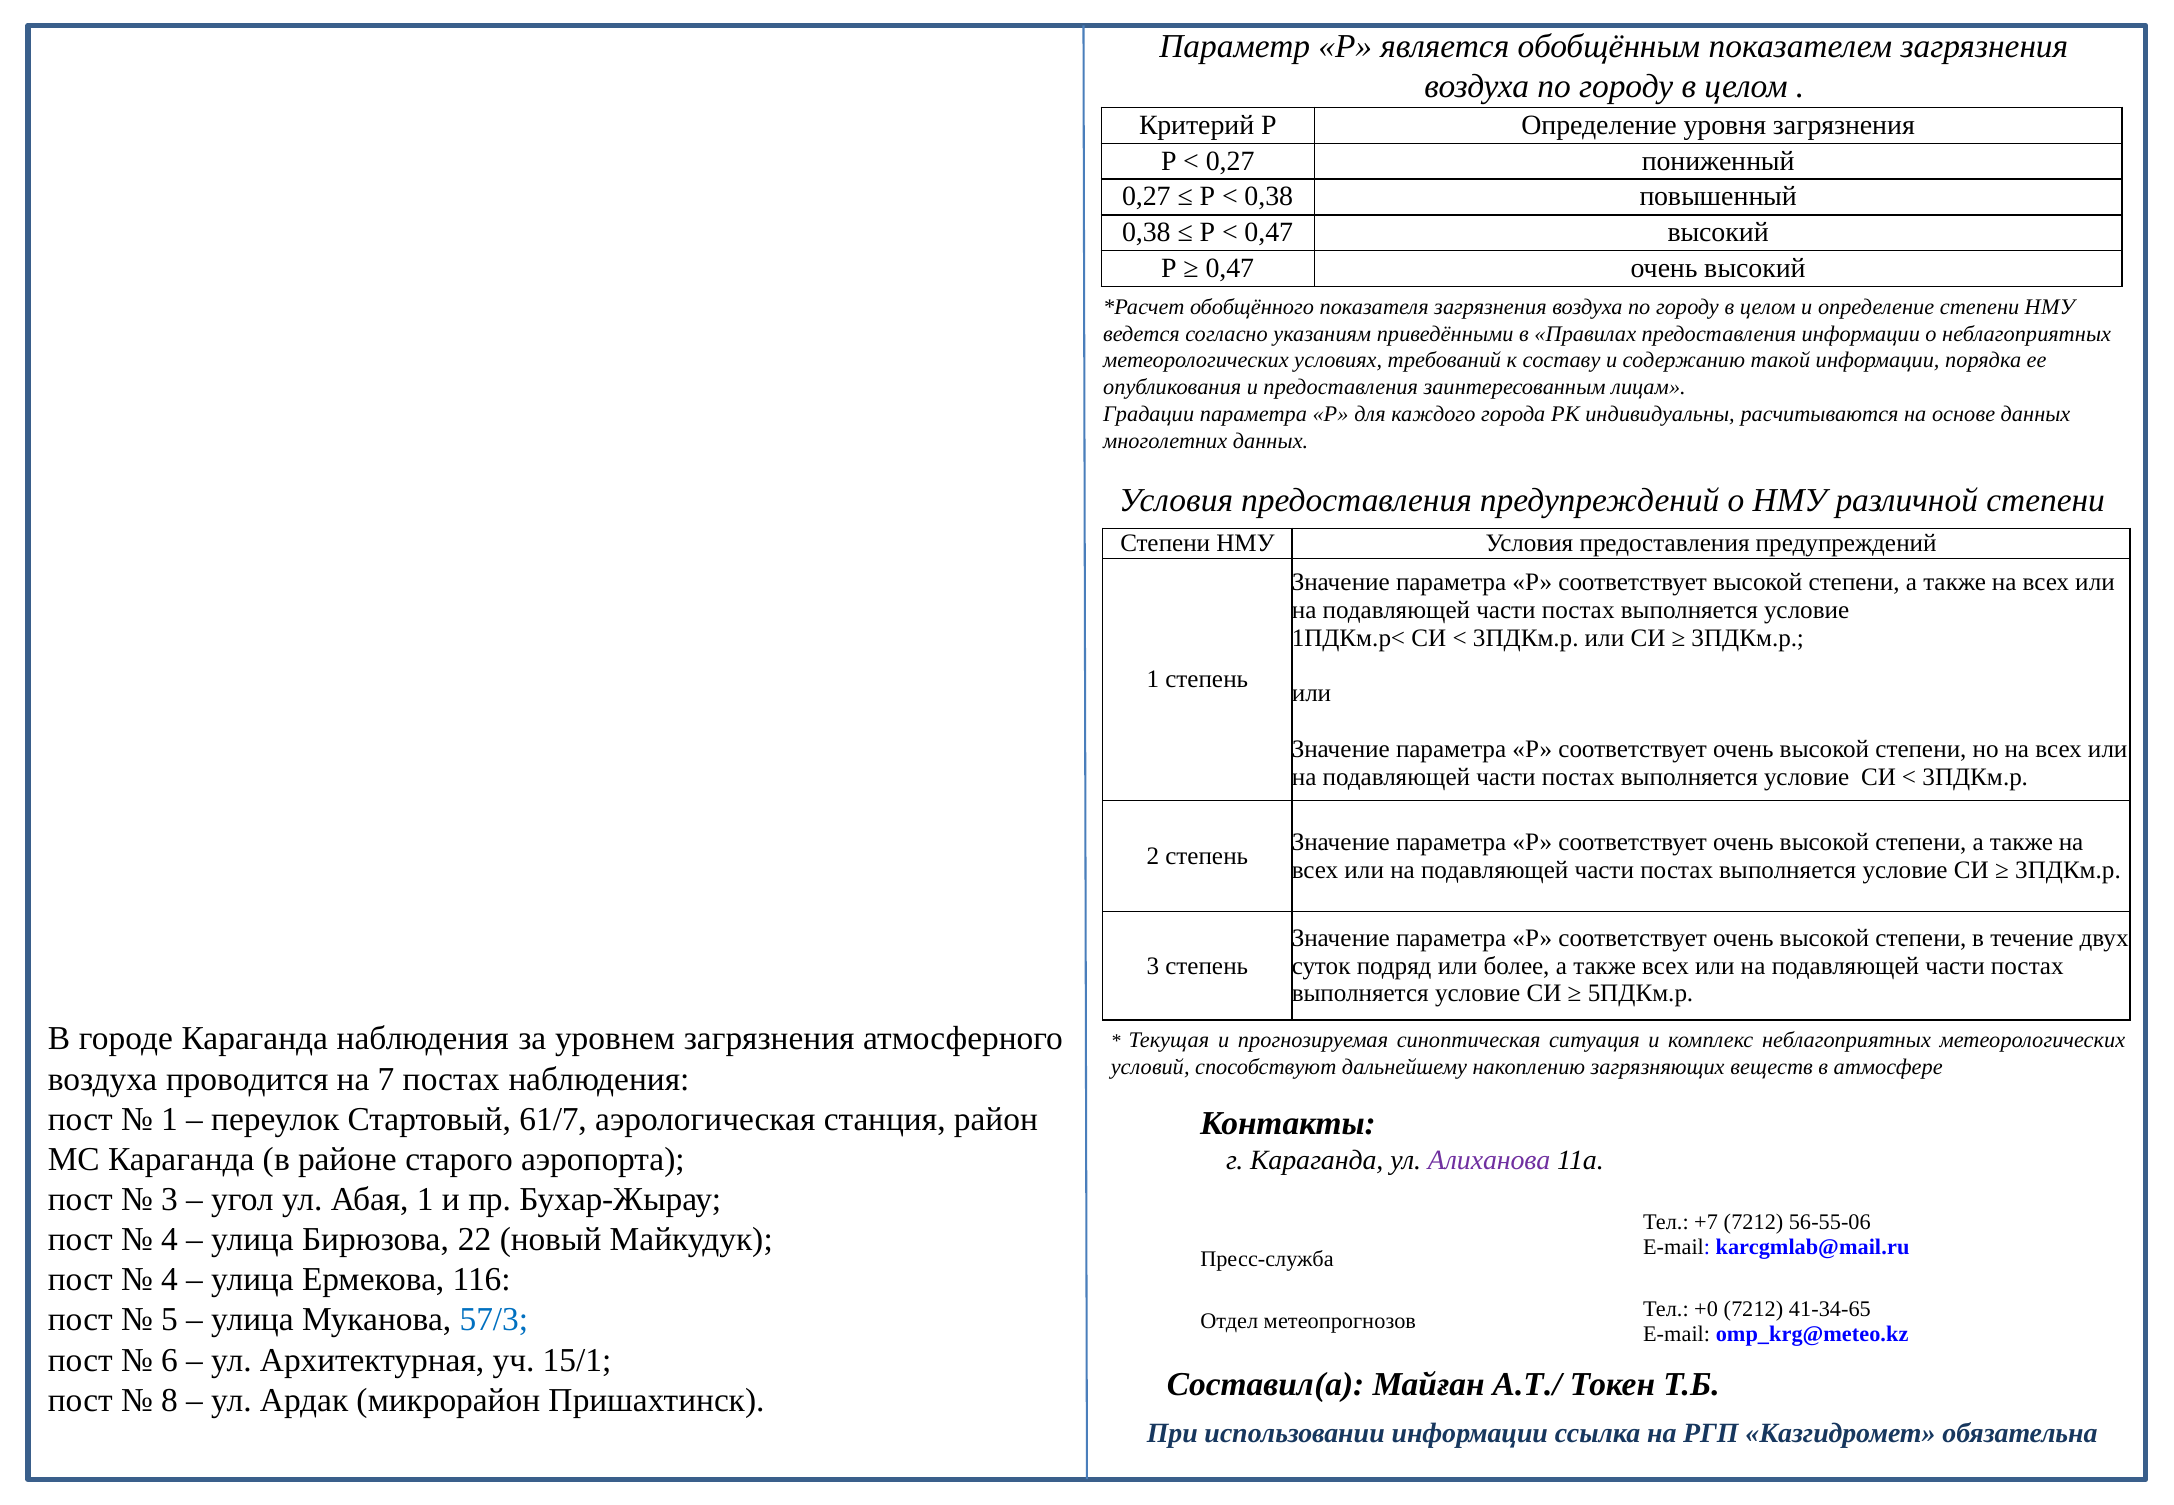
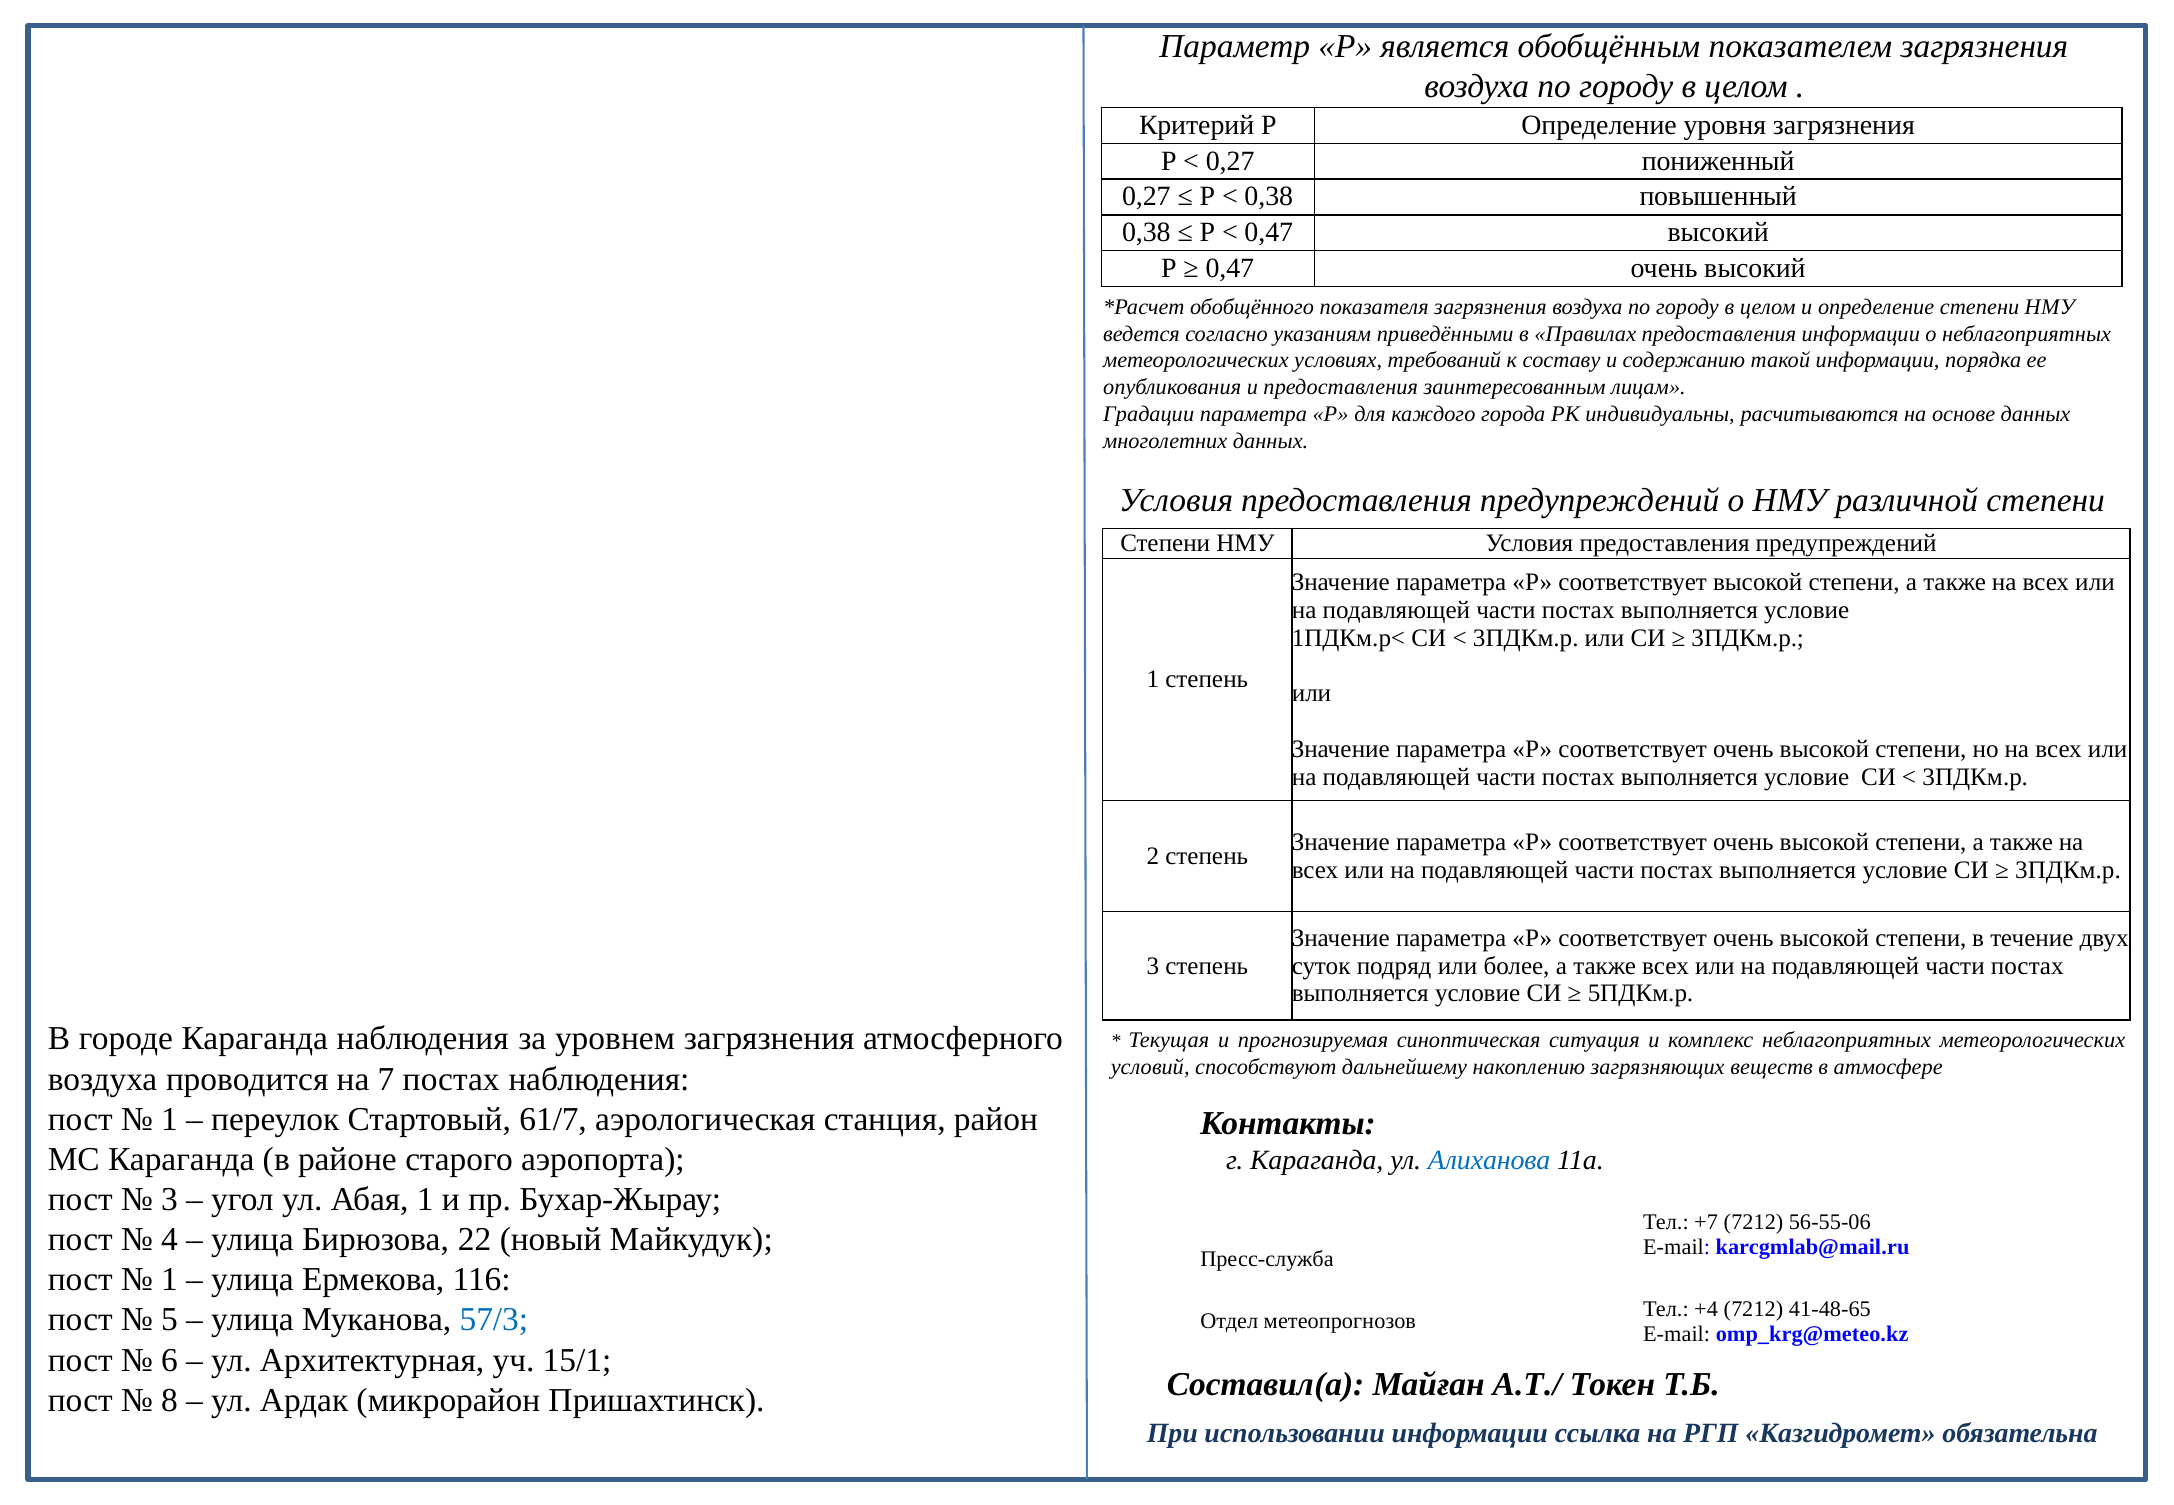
Алиханова colour: purple -> blue (1489, 1160)
4: 4 -> 1 (169, 1280)
+0: +0 -> +4 (1706, 1309)
41-34-65: 41-34-65 -> 41-48-65 (1830, 1309)
